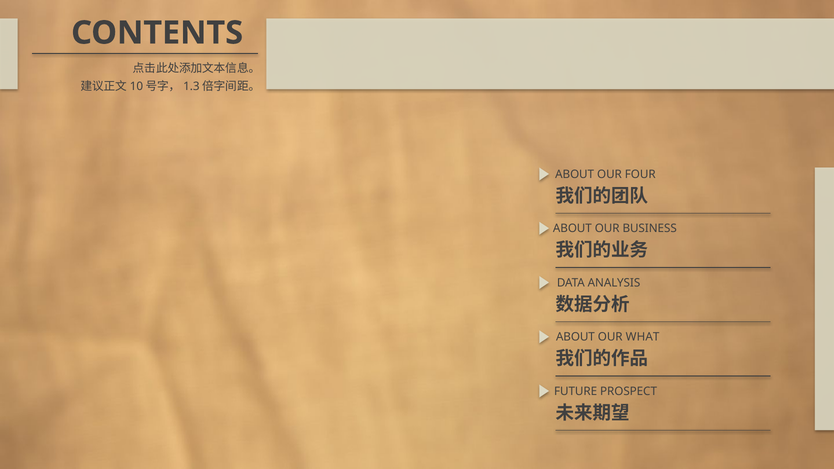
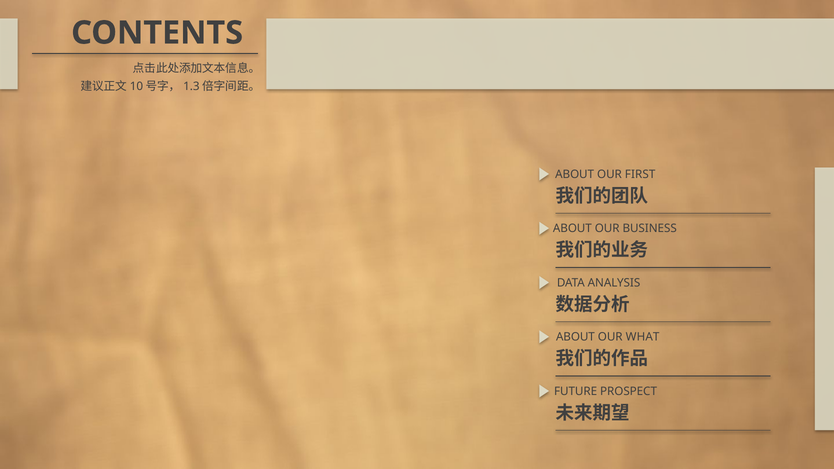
FOUR: FOUR -> FIRST (640, 174)
